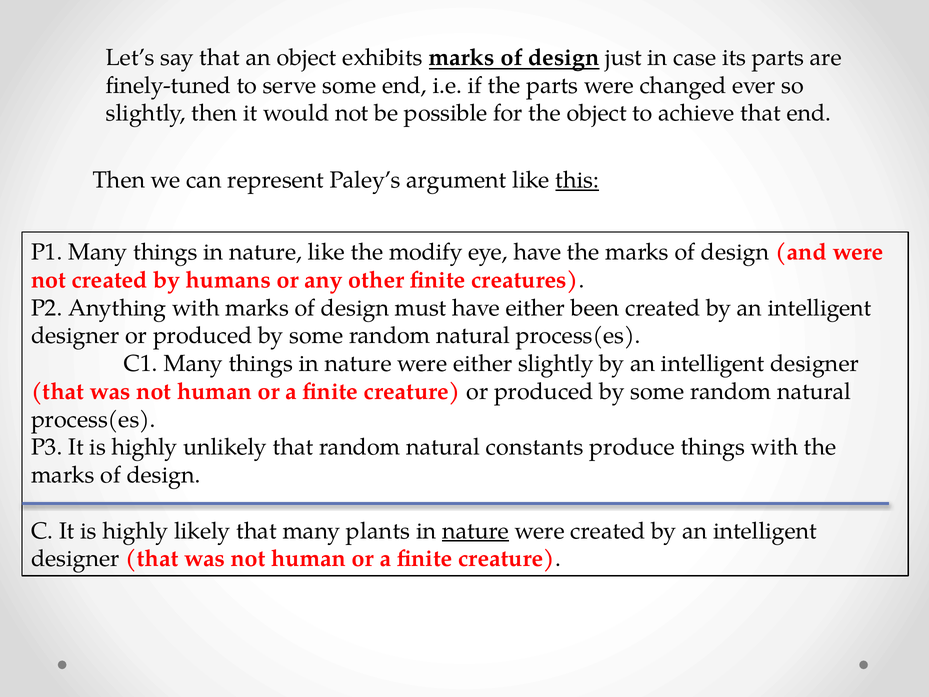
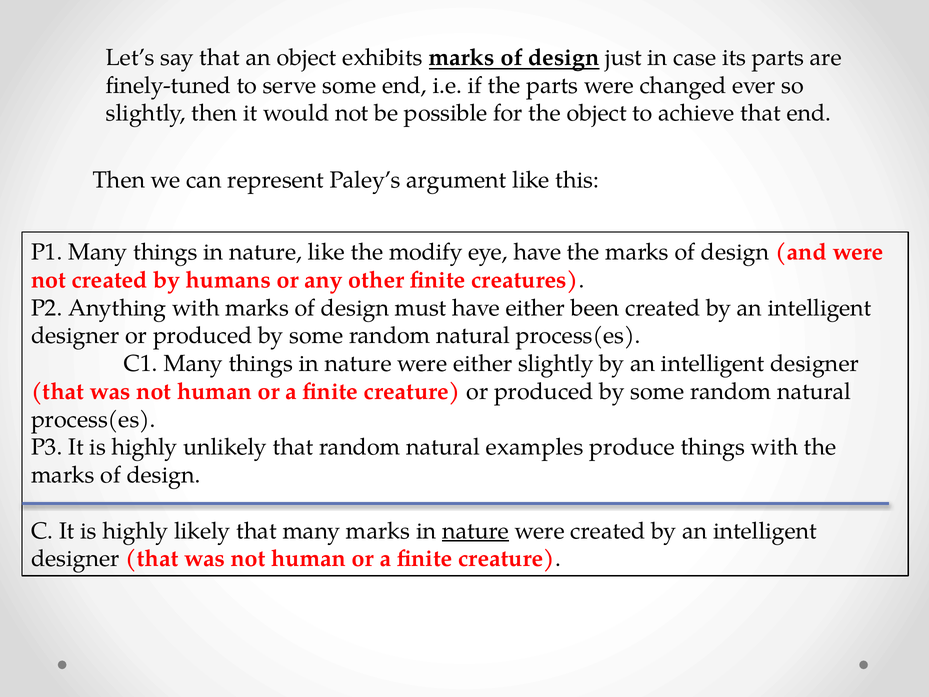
this underline: present -> none (577, 180)
constants: constants -> examples (535, 447)
many plants: plants -> marks (378, 531)
